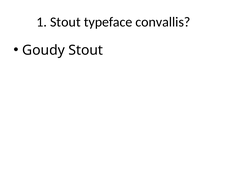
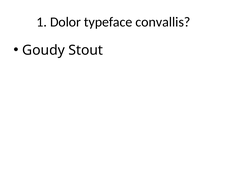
1 Stout: Stout -> Dolor (65, 22)
